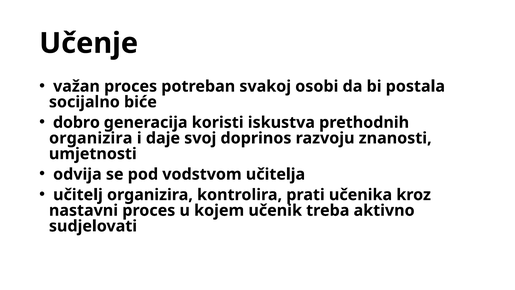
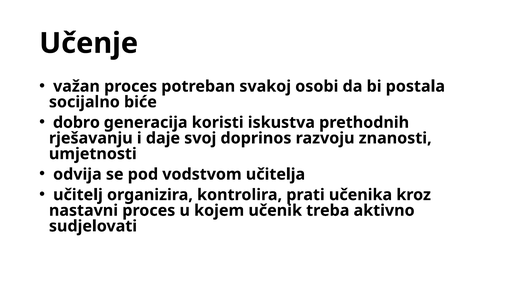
organizira: organizira -> rješavanju (91, 138)
